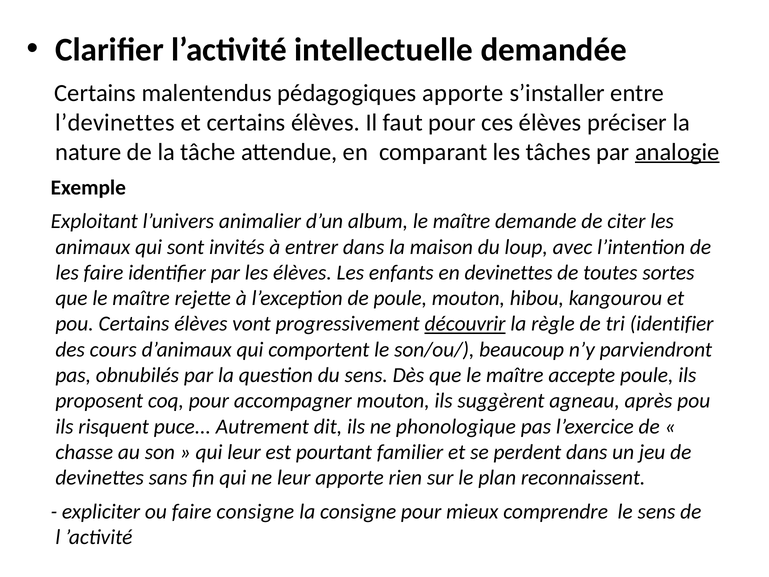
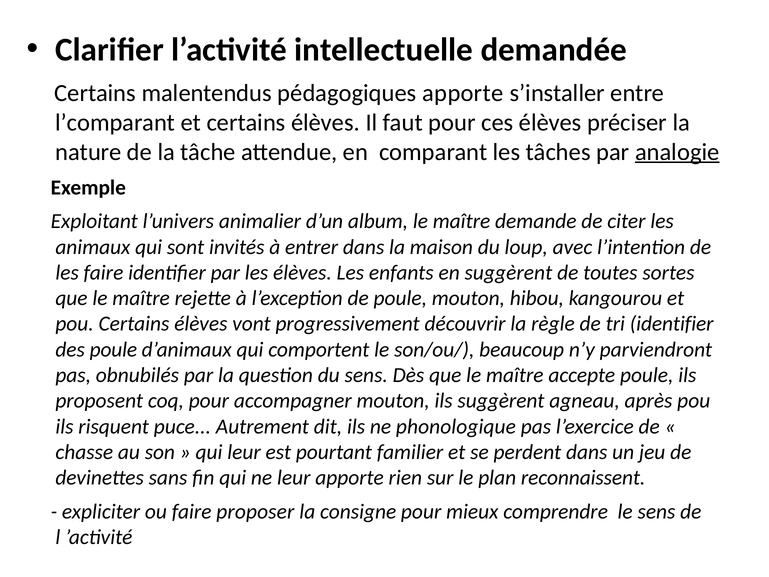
l’devinettes: l’devinettes -> l’comparant (115, 122)
en devinettes: devinettes -> suggèrent (508, 273)
découvrir underline: present -> none (465, 324)
des cours: cours -> poule (113, 349)
faire consigne: consigne -> proposer (255, 512)
